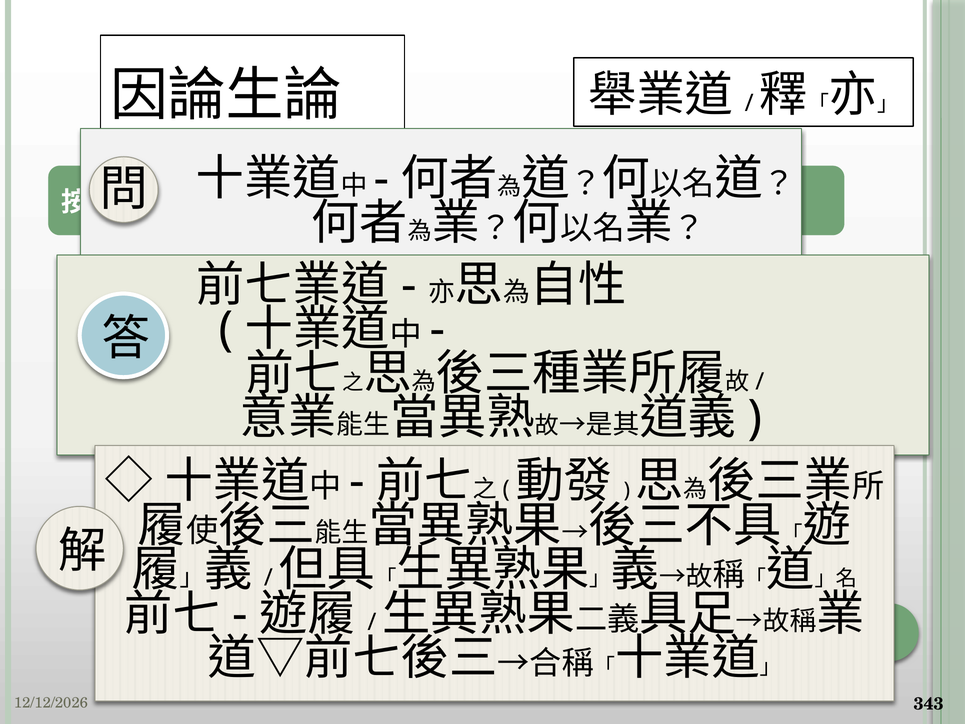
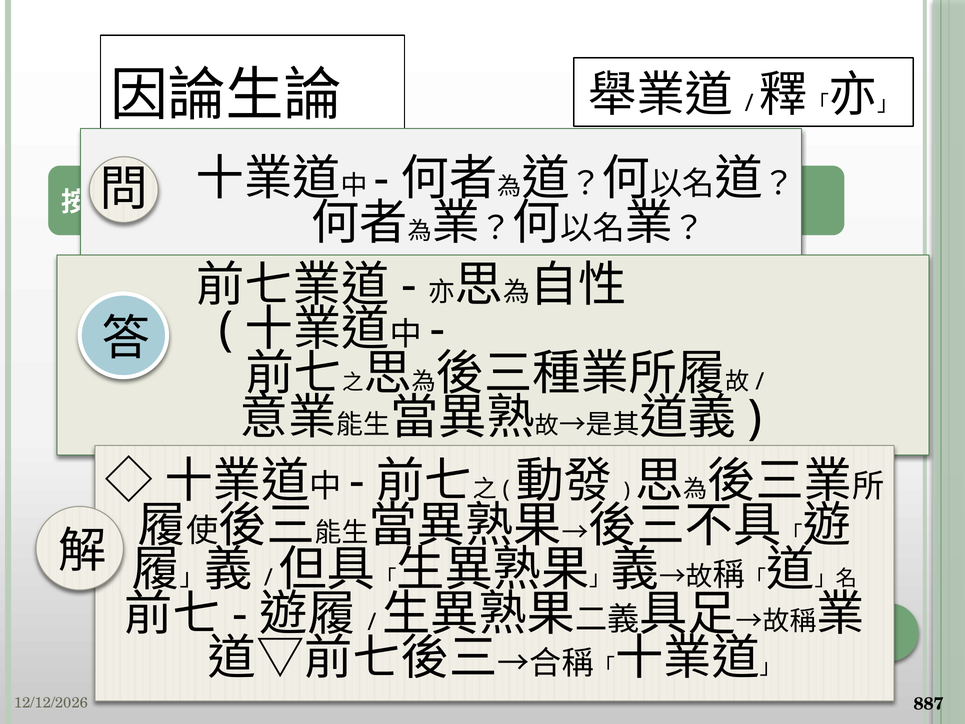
343: 343 -> 887 (929, 704)
